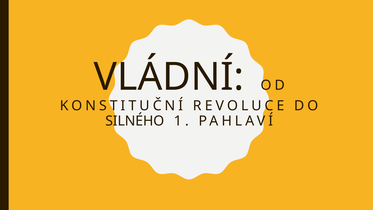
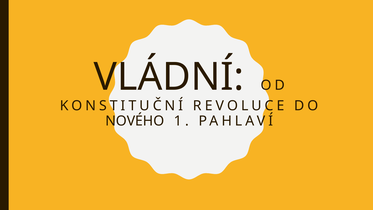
SILNÉHO: SILNÉHO -> NOVÉHO (135, 121)
